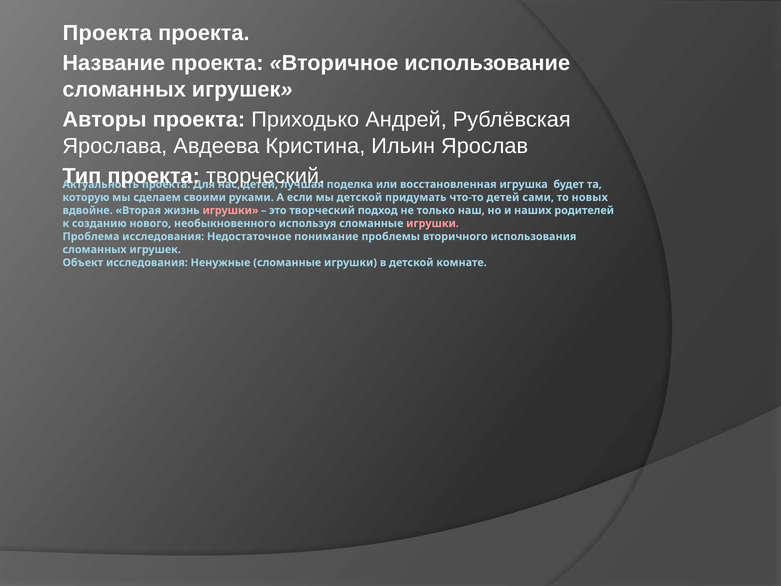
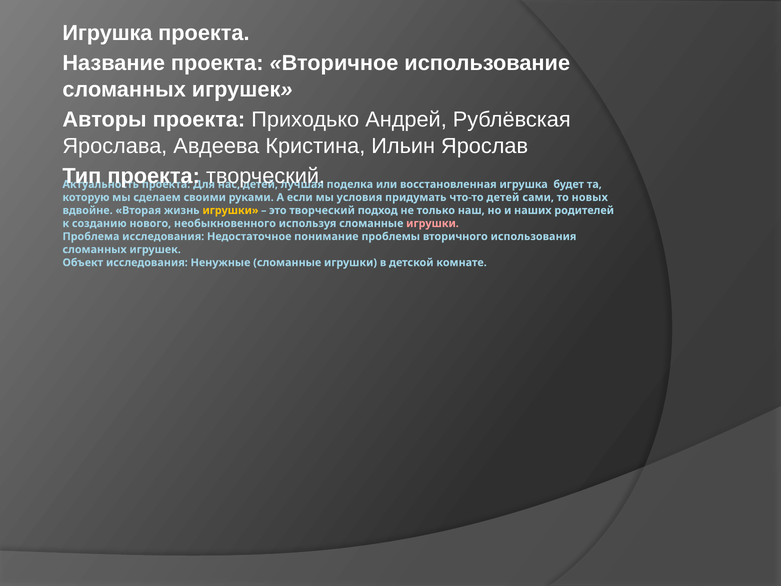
Проекта: Проекта -> Игрушка (107, 33)
мы детской: детской -> условия (359, 197)
игрушки colour: pink -> yellow (230, 210)
